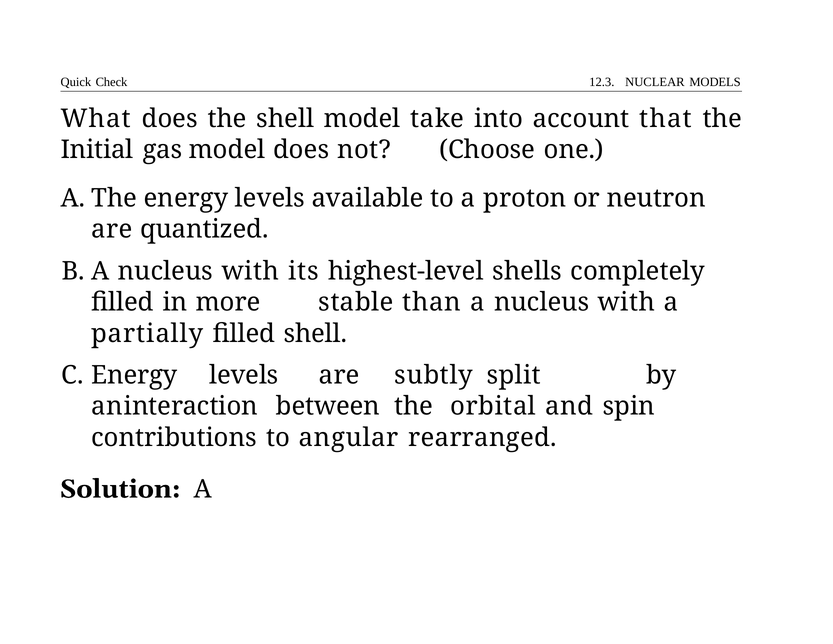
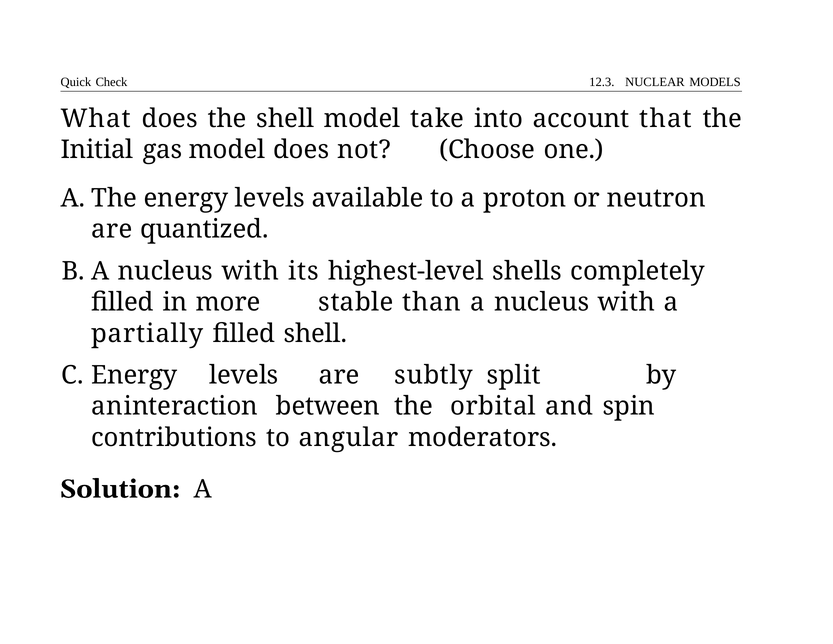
rearranged: rearranged -> moderators (483, 437)
